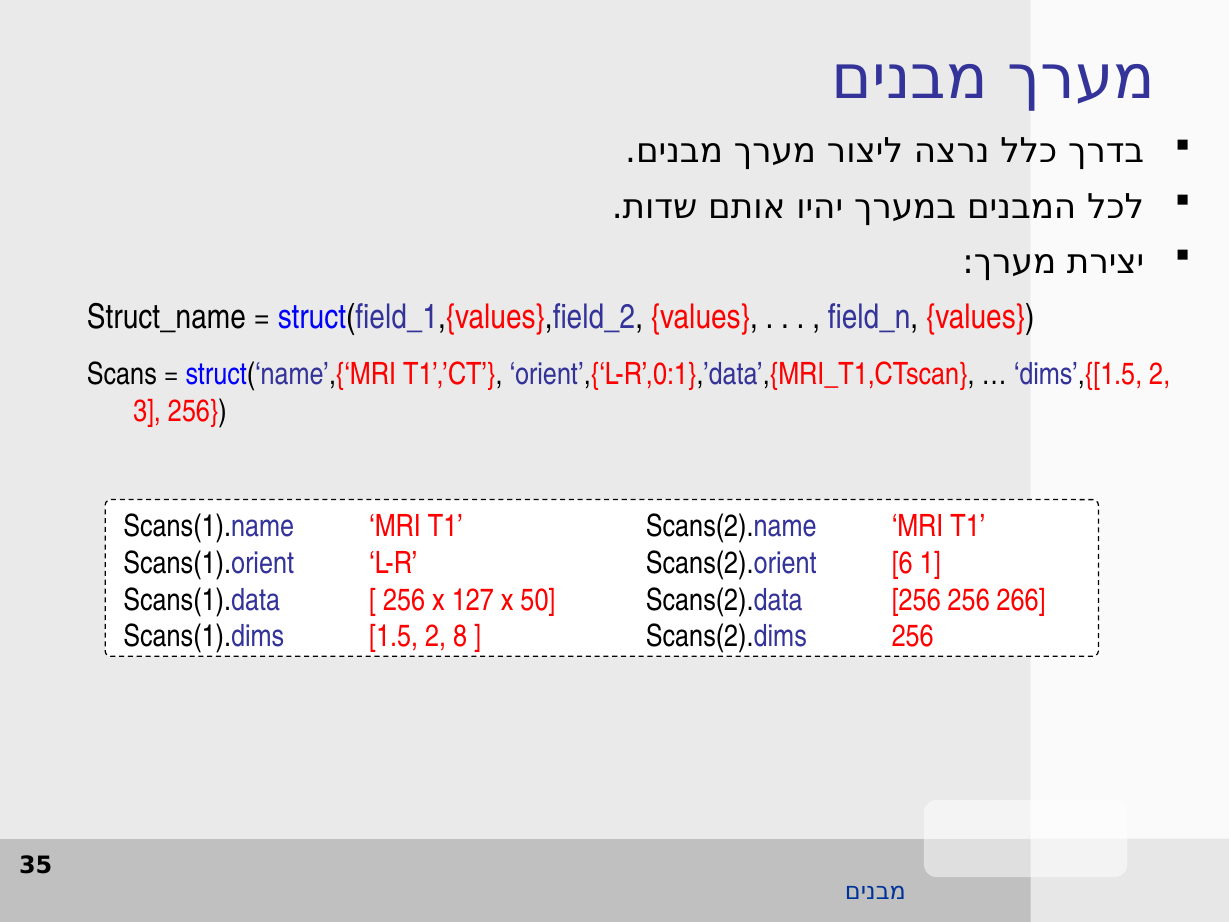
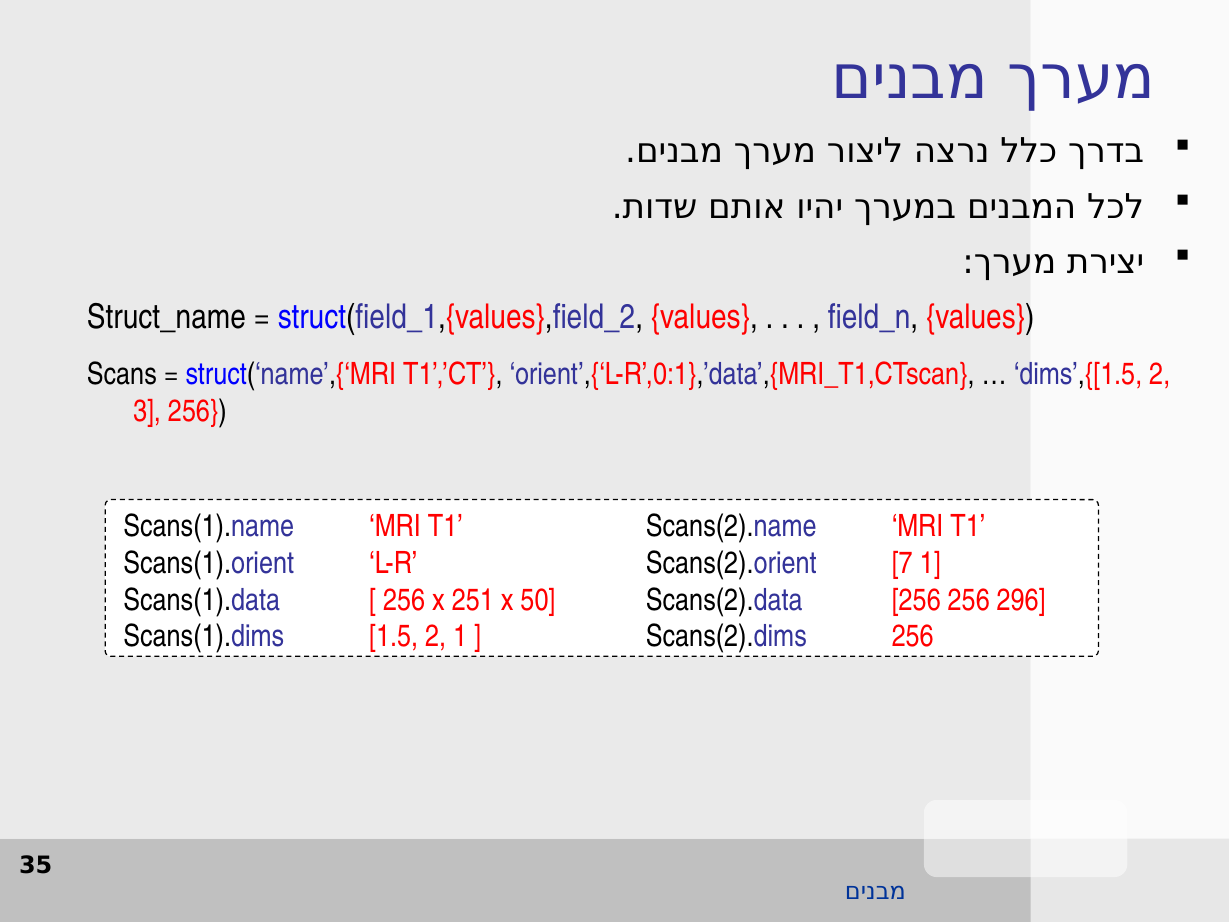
6: 6 -> 7 (902, 563)
127: 127 -> 251 (473, 600)
266: 266 -> 296 (1021, 600)
2 8: 8 -> 1 (460, 637)
